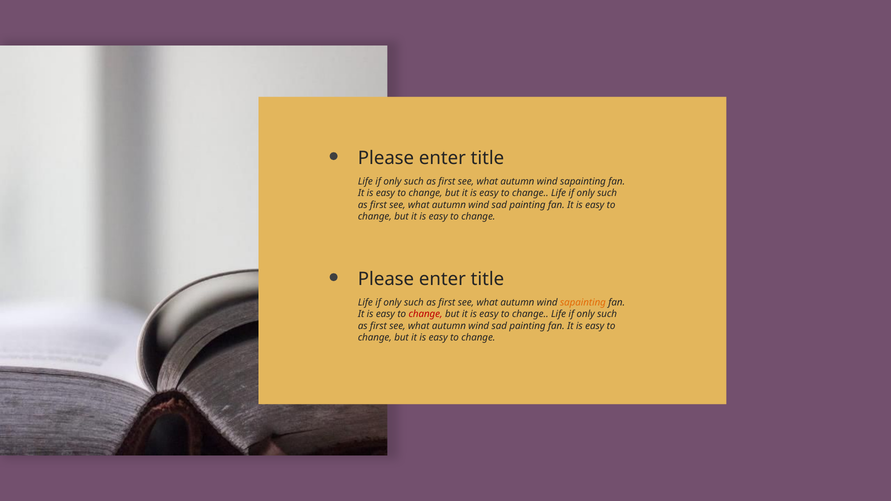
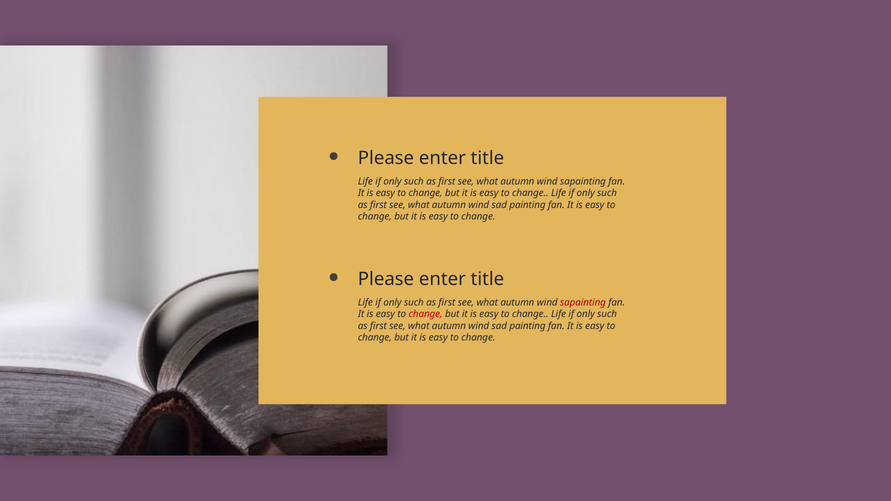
sapainting colour: orange -> red (583, 303)
